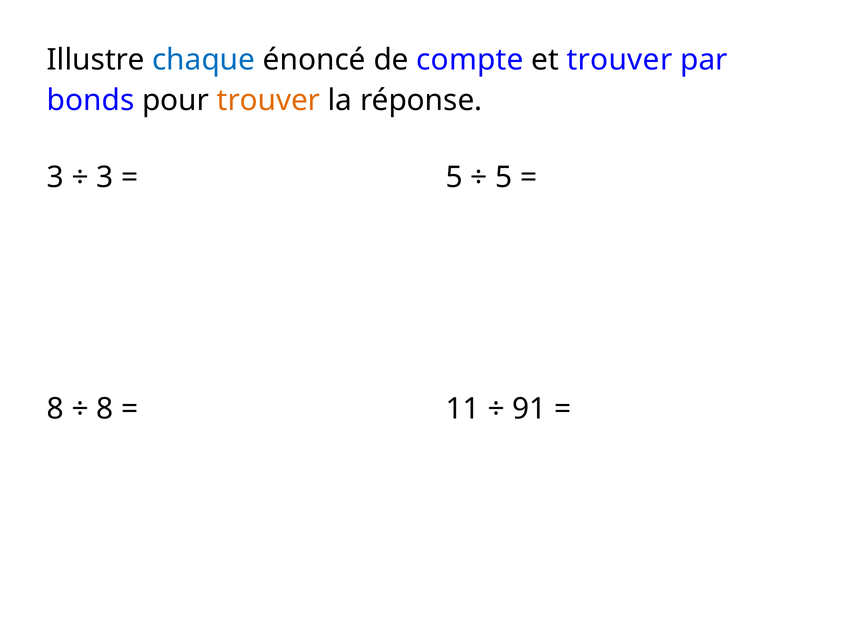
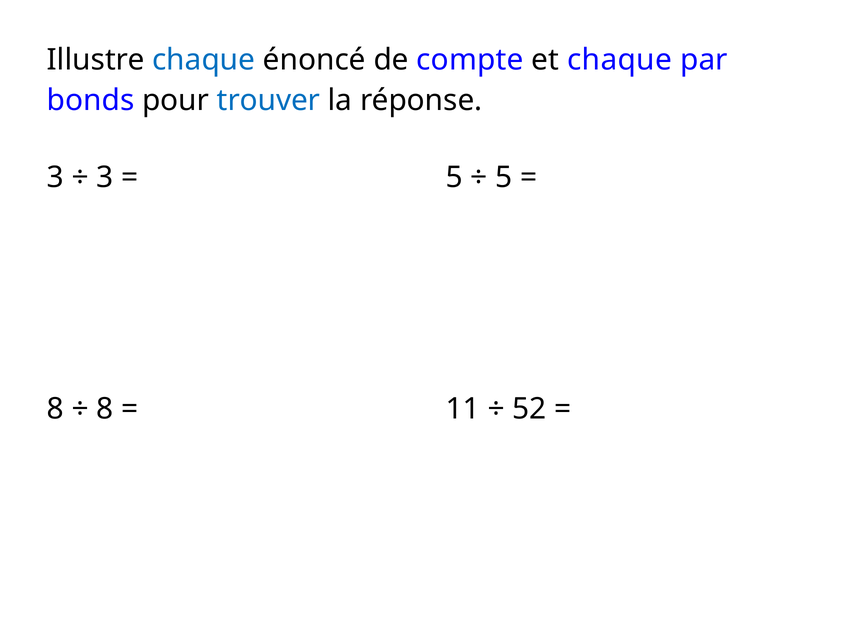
et trouver: trouver -> chaque (620, 60)
trouver colour: orange -> blue (269, 101)
91: 91 -> 52 (529, 409)
